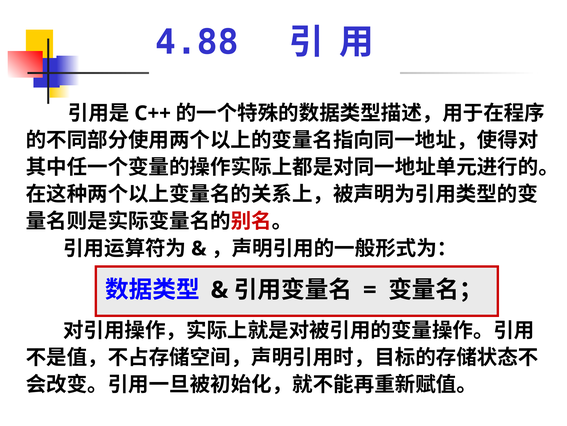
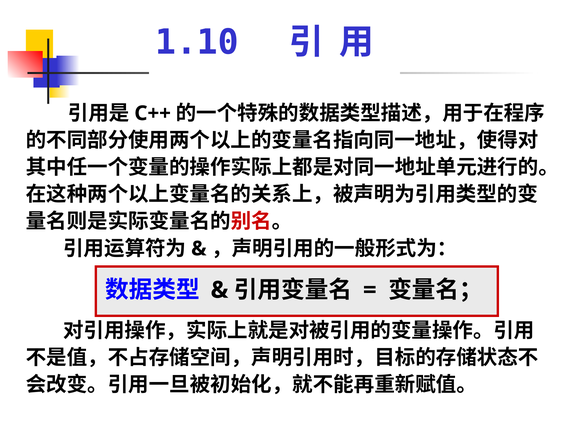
4.88: 4.88 -> 1.10 (197, 42)
